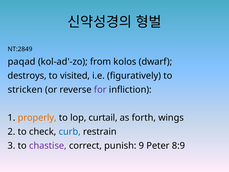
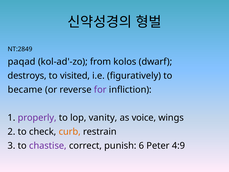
stricken: stricken -> became (25, 90)
properly colour: orange -> purple (37, 118)
curtail: curtail -> vanity (103, 118)
forth: forth -> voice (144, 118)
curb colour: blue -> orange (70, 132)
9: 9 -> 6 (141, 146)
8:9: 8:9 -> 4:9 (178, 146)
